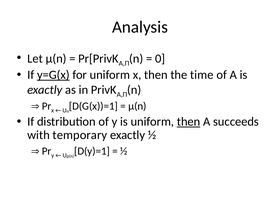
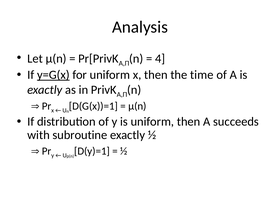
0: 0 -> 4 (160, 59)
then underline: present -> none (189, 122)
temporary: temporary -> subroutine (80, 135)
